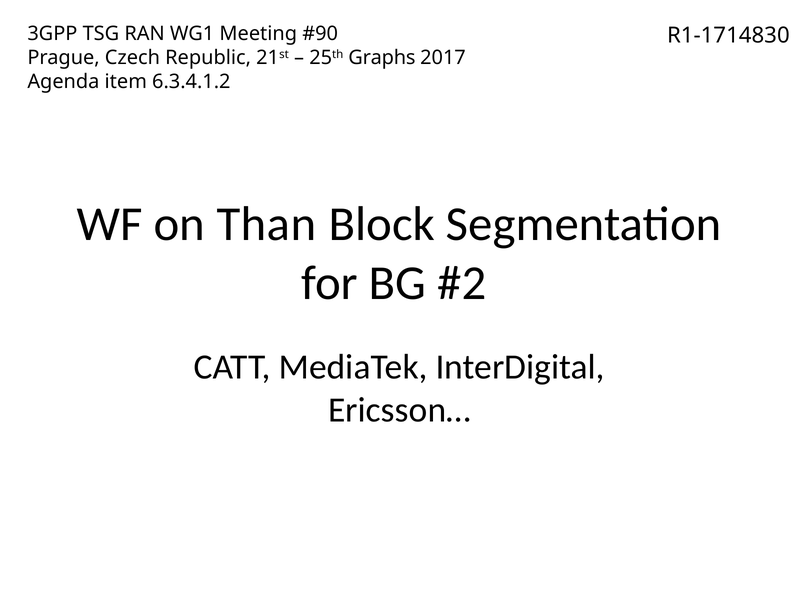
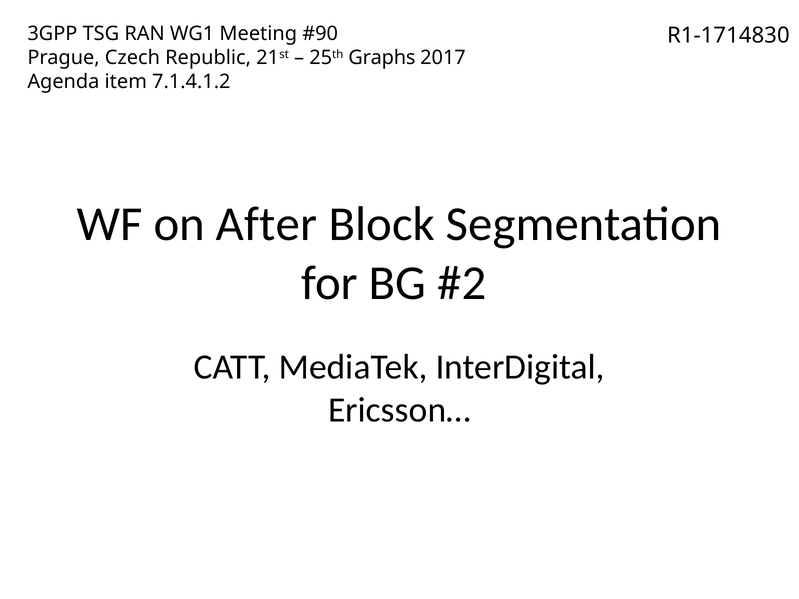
6.3.4.1.2: 6.3.4.1.2 -> 7.1.4.1.2 (191, 82)
Than: Than -> After (267, 224)
